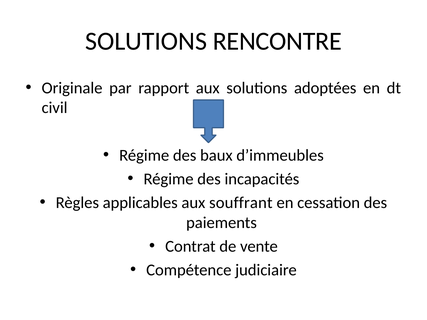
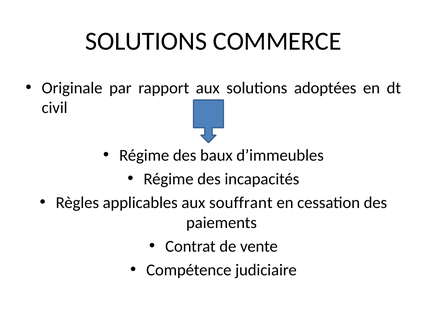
RENCONTRE: RENCONTRE -> COMMERCE (277, 41)
